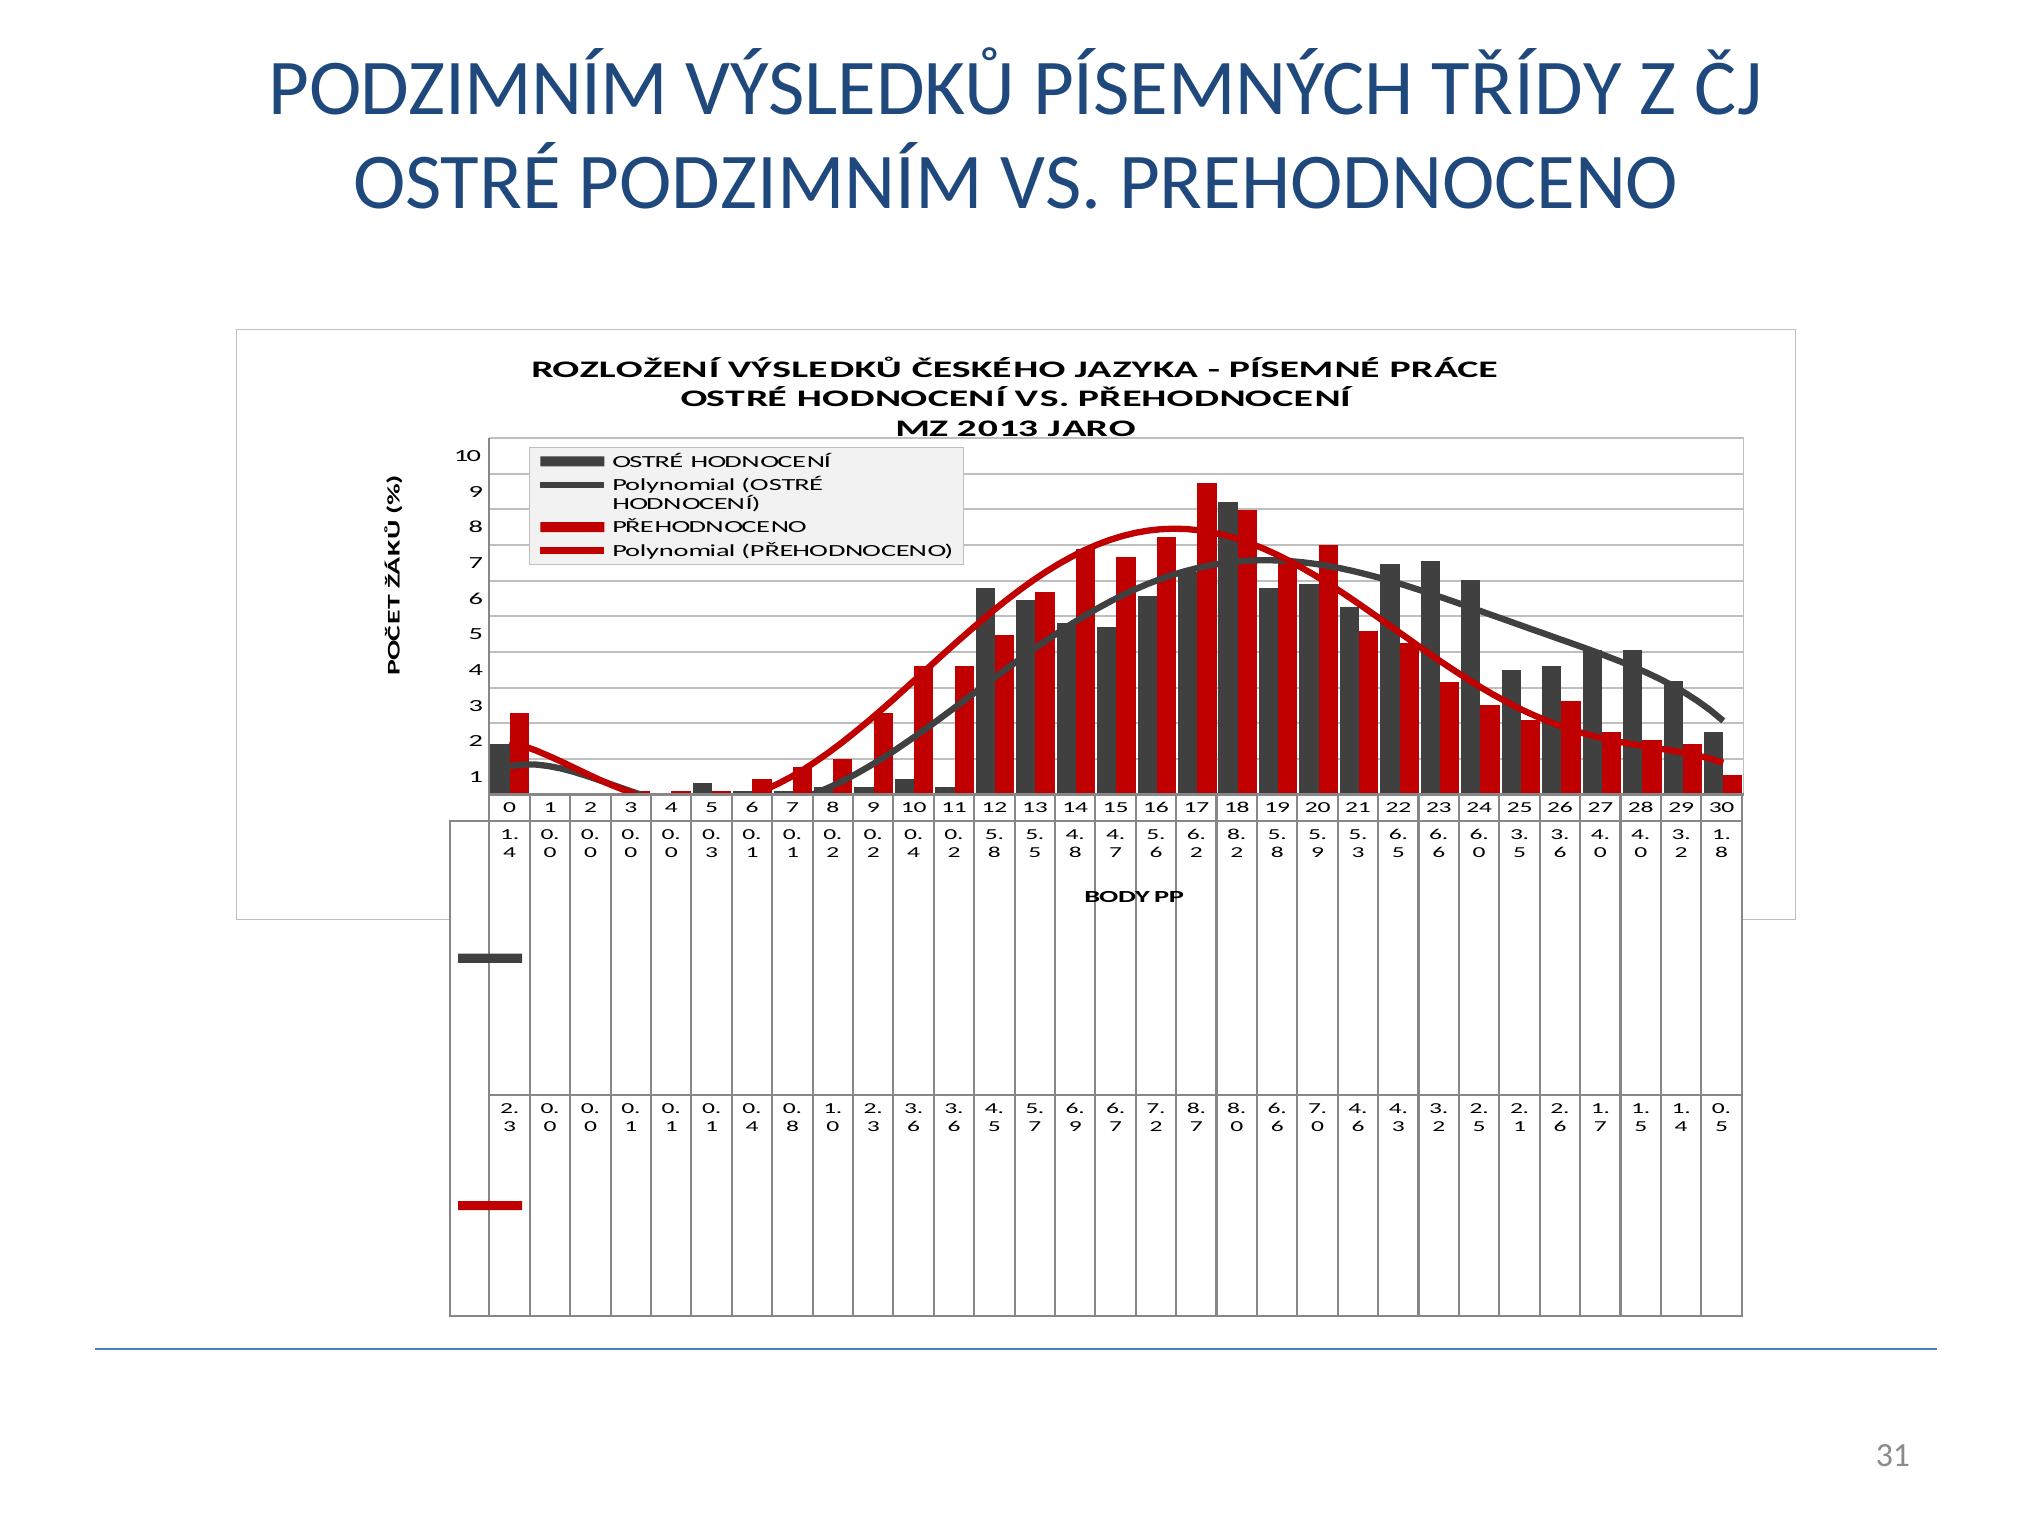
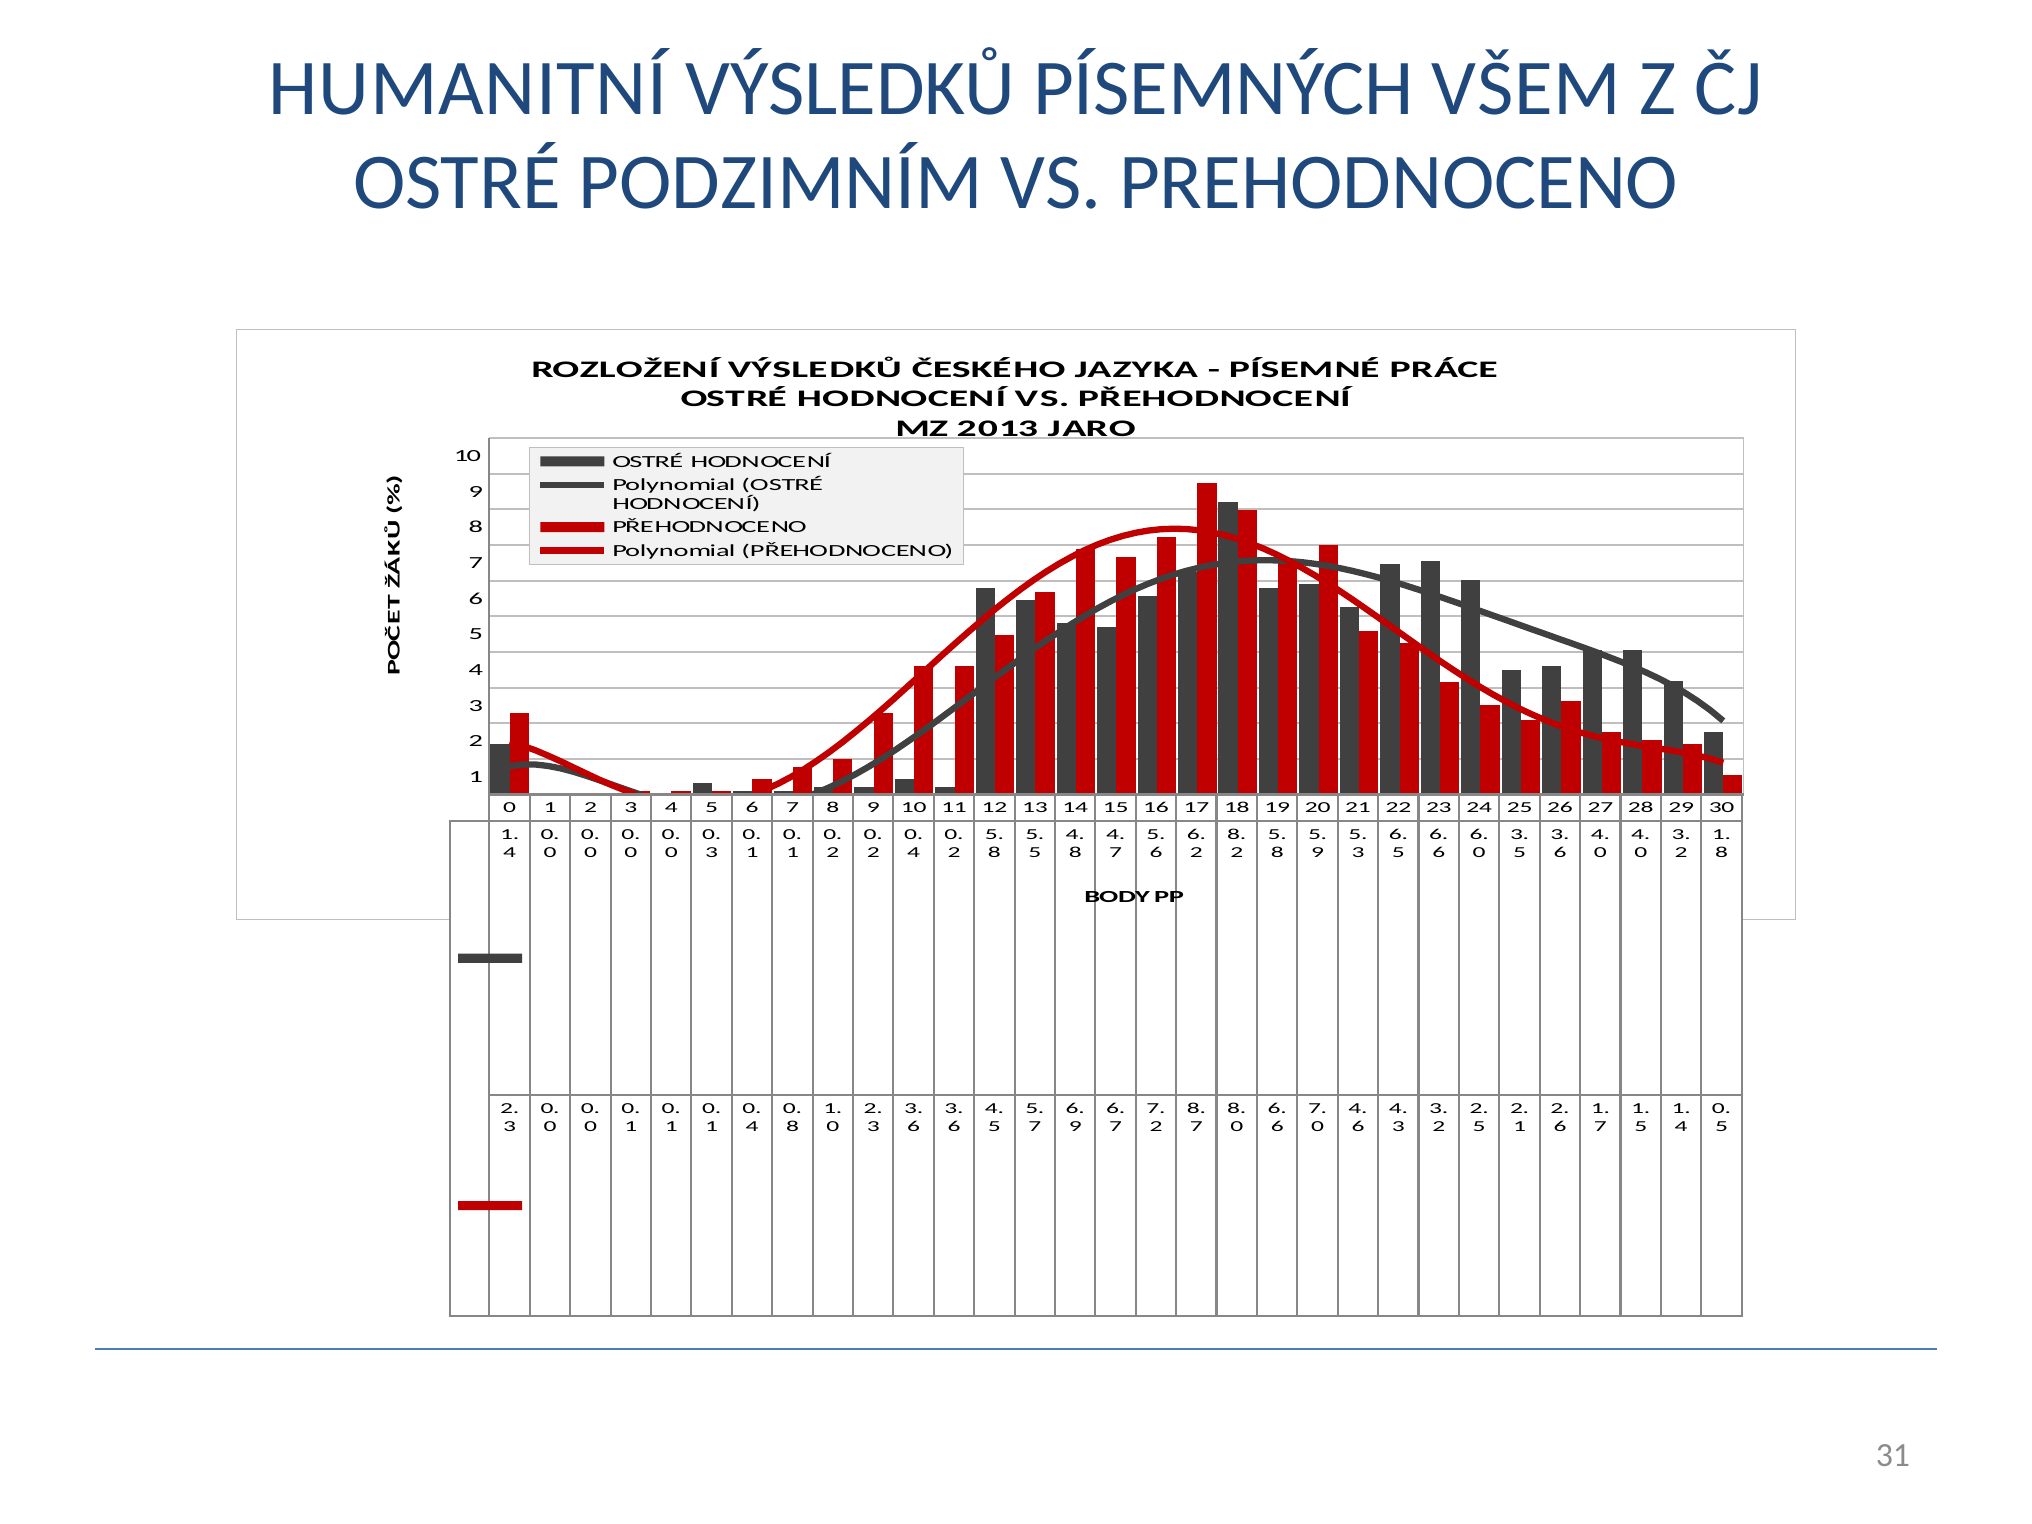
PODZIMNÍM: PODZIMNÍM -> HUMANITNÍ (468, 88)
TŘÍDY: TŘÍDY -> VŠEM (1527, 88)
